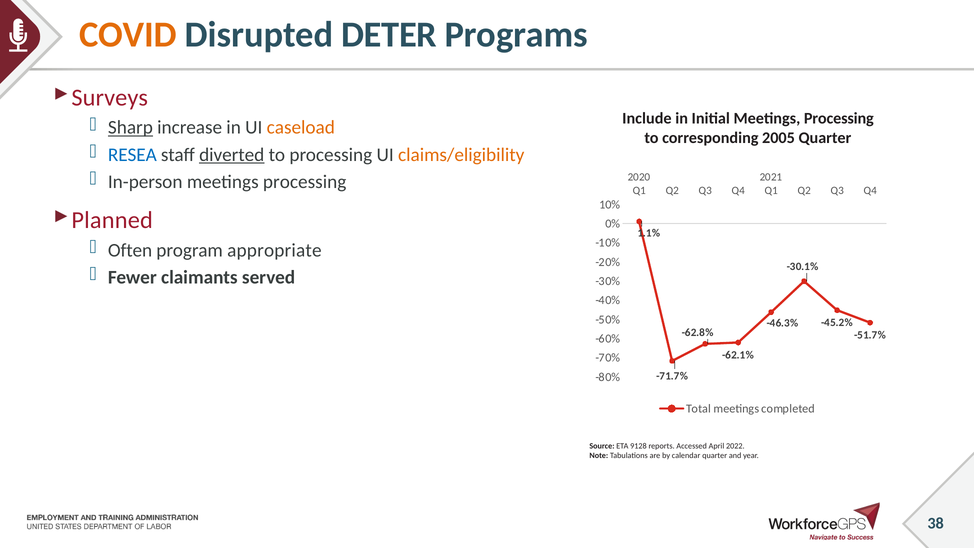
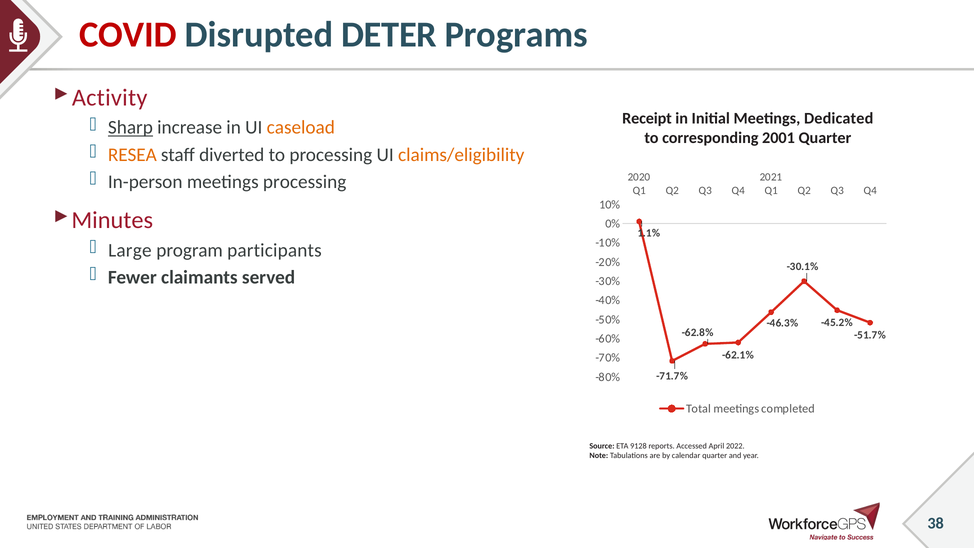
COVID colour: orange -> red (128, 35)
Surveys: Surveys -> Activity (110, 98)
Include: Include -> Receipt (647, 119)
Initial Meetings Processing: Processing -> Dedicated (839, 119)
2005: 2005 -> 2001 (778, 138)
RESEA colour: blue -> orange (132, 155)
diverted underline: present -> none (232, 155)
Planned: Planned -> Minutes (112, 220)
Often: Often -> Large (130, 250)
appropriate: appropriate -> participants (274, 250)
